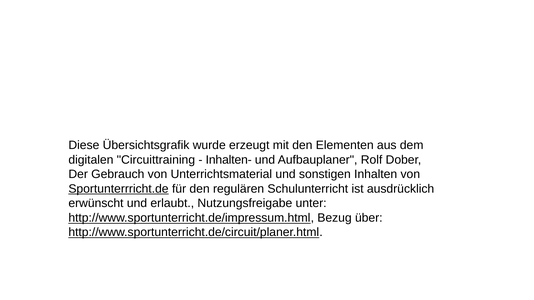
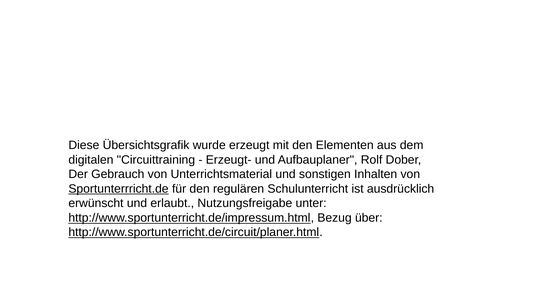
Inhalten-: Inhalten- -> Erzeugt- (229, 160)
